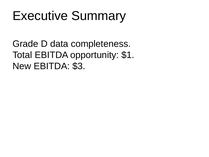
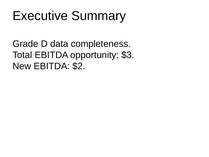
$1: $1 -> $3 (128, 55)
$3: $3 -> $2 (79, 66)
